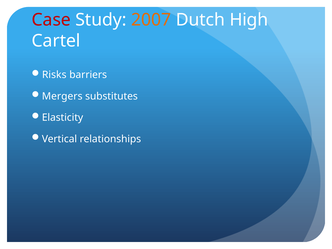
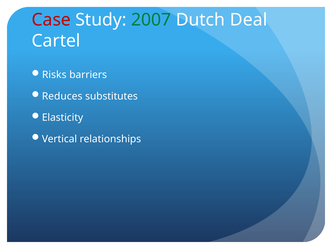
2007 colour: orange -> green (151, 20)
High: High -> Deal (249, 20)
Mergers: Mergers -> Reduces (62, 96)
